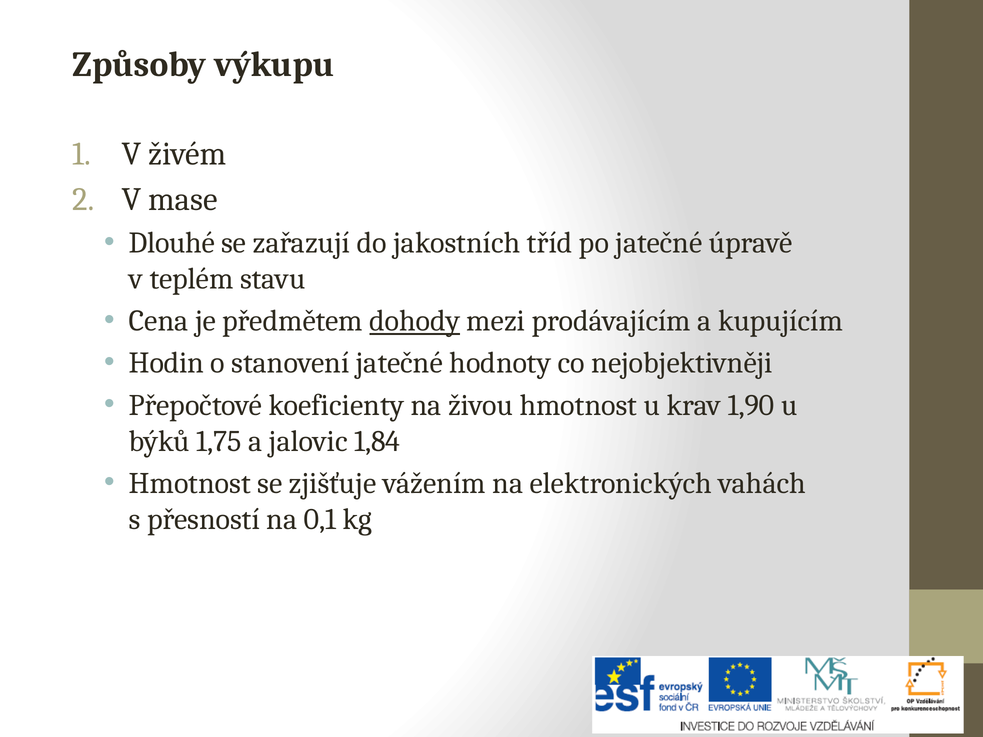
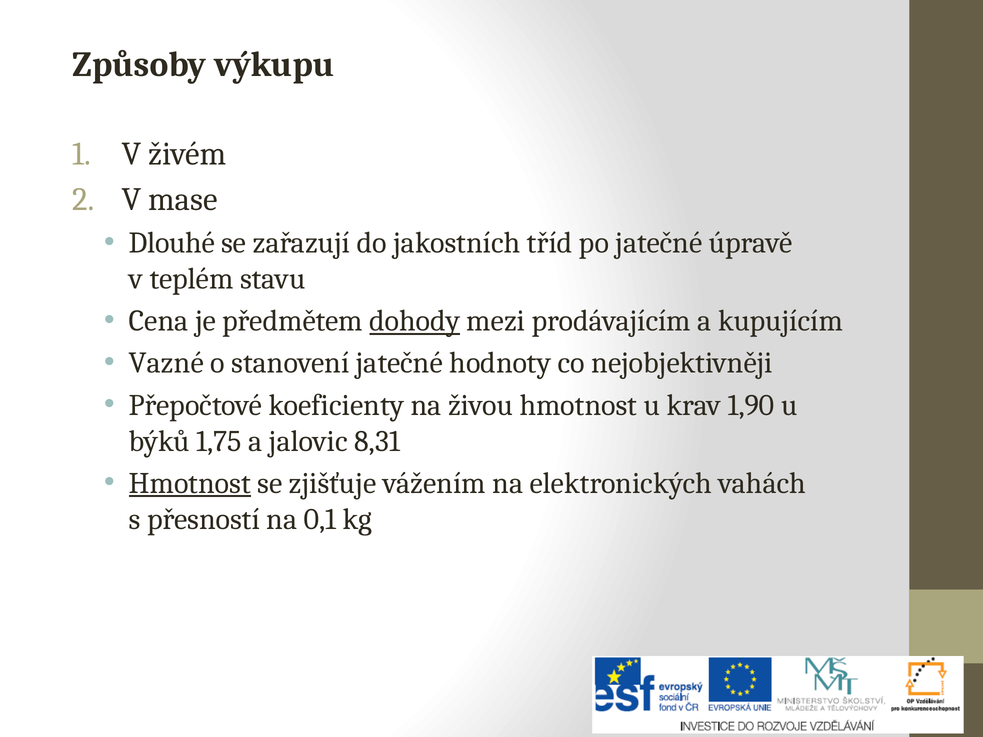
Hodin: Hodin -> Vazné (166, 363)
1,84: 1,84 -> 8,31 (377, 441)
Hmotnost underline: none -> present (190, 483)
